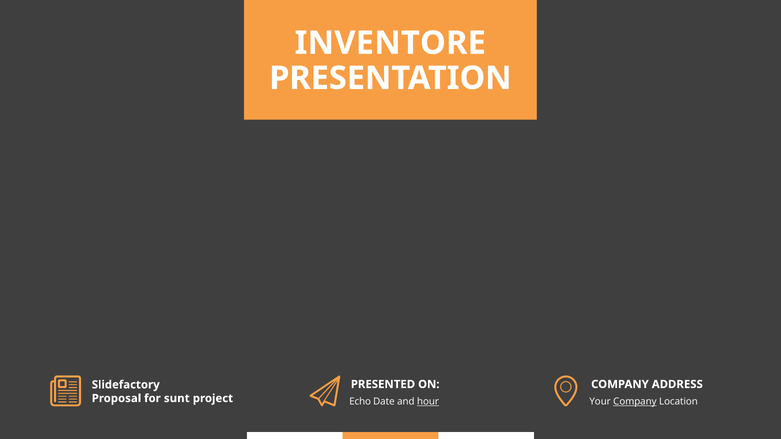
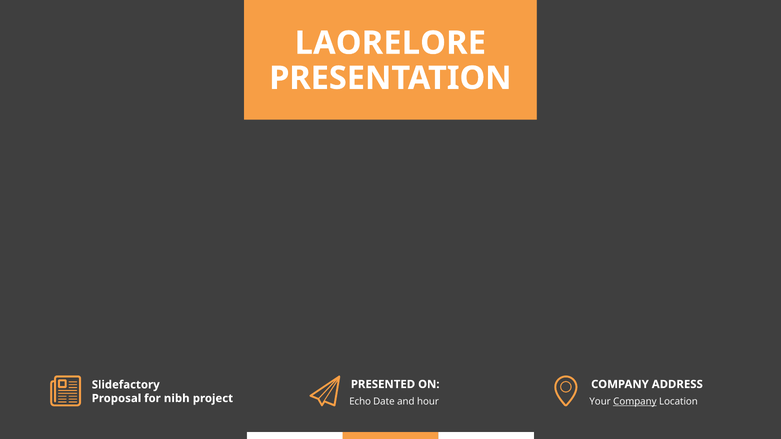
INVENTORE: INVENTORE -> LAORELORE (390, 43)
sunt: sunt -> nibh (177, 399)
hour underline: present -> none (428, 402)
